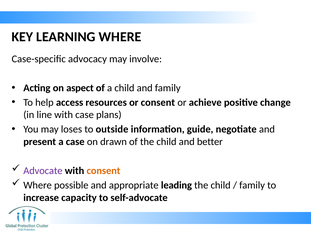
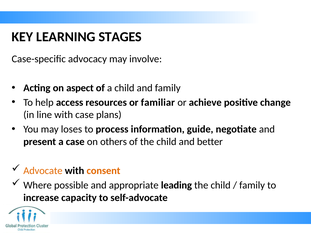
LEARNING WHERE: WHERE -> STAGES (120, 37)
or consent: consent -> familiar (158, 103)
outside: outside -> process (112, 129)
drawn: drawn -> others (114, 142)
Advocate colour: purple -> orange (43, 171)
